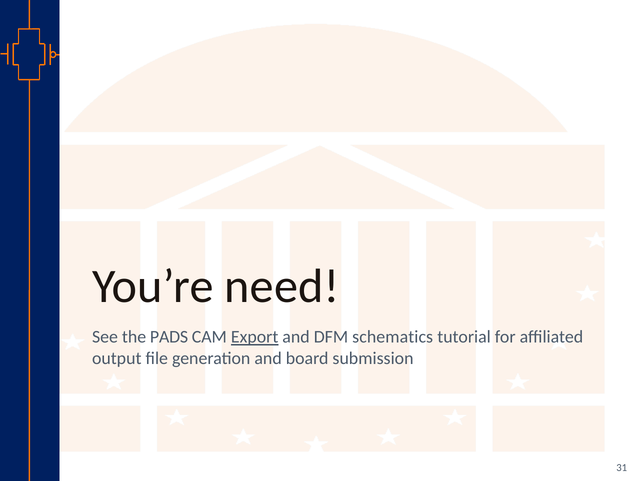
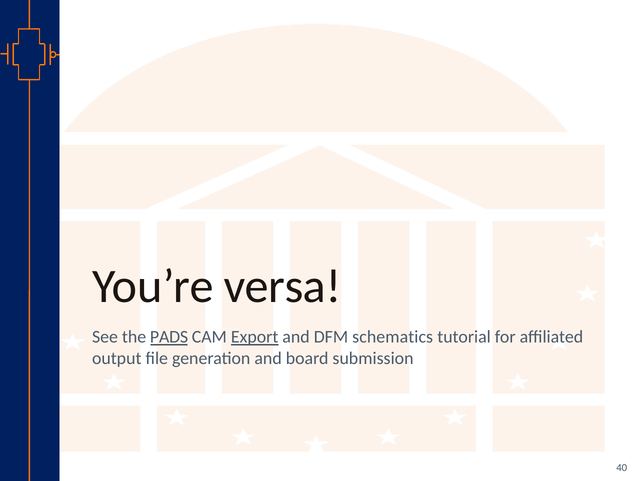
need: need -> versa (282, 287)
PADS underline: none -> present (169, 337)
31: 31 -> 40 (622, 468)
